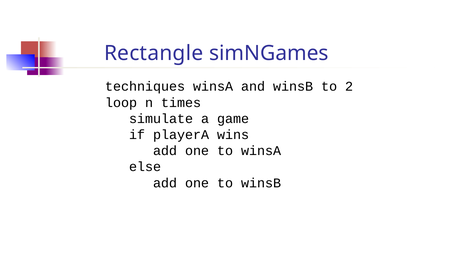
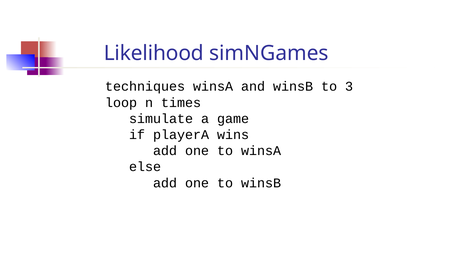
Rectangle: Rectangle -> Likelihood (154, 53)
2: 2 -> 3 (349, 86)
